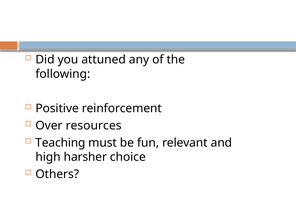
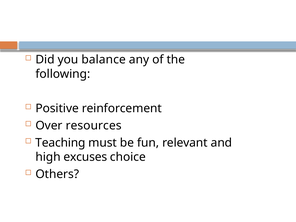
attuned: attuned -> balance (104, 60)
harsher: harsher -> excuses (85, 157)
